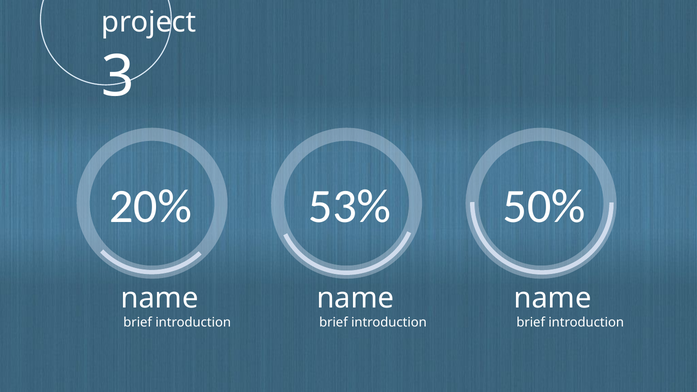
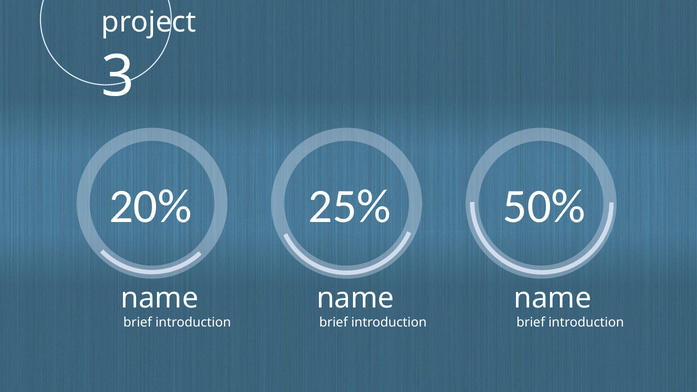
53%: 53% -> 25% (350, 206)
